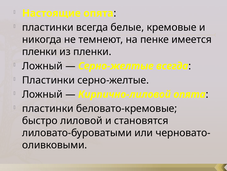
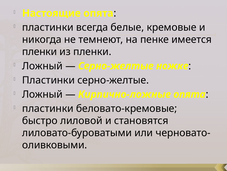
Серно-желтые всегда: всегда -> ножке (172, 66)
Кирпично-лиловой: Кирпично-лиловой -> Кирпично-ложные (124, 94)
